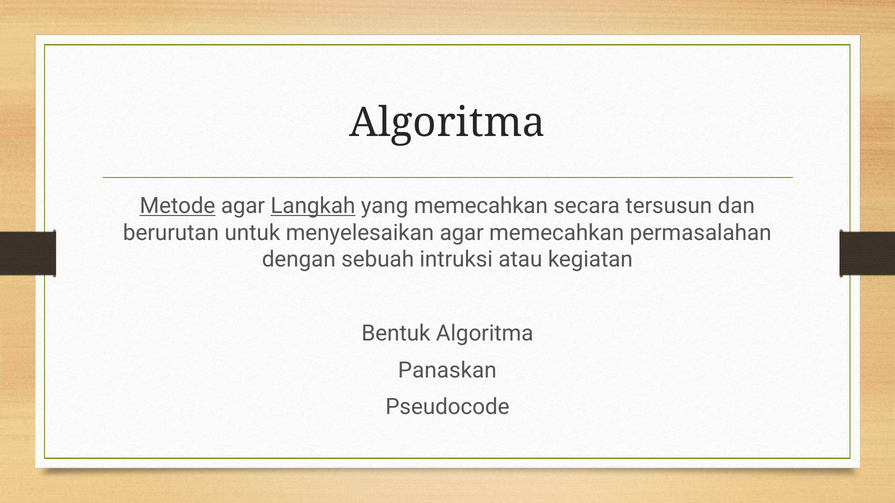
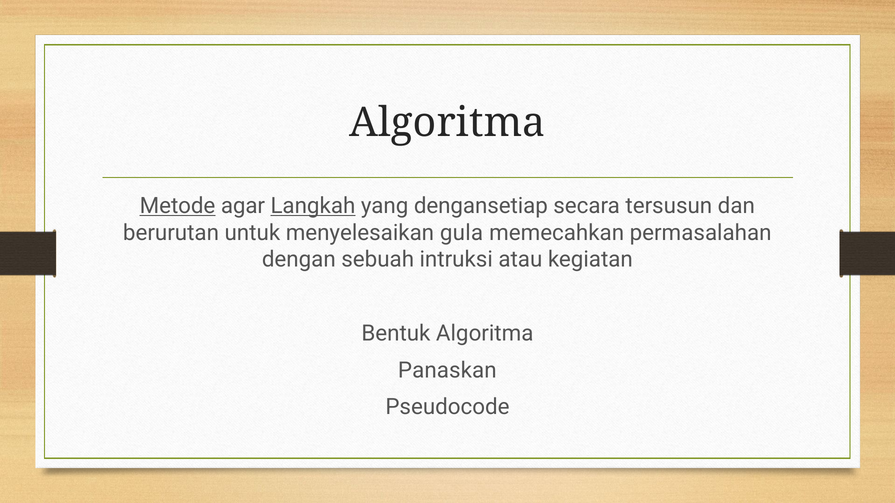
yang memecahkan: memecahkan -> dengansetiap (481, 206)
menyelesaikan agar: agar -> gula (462, 233)
